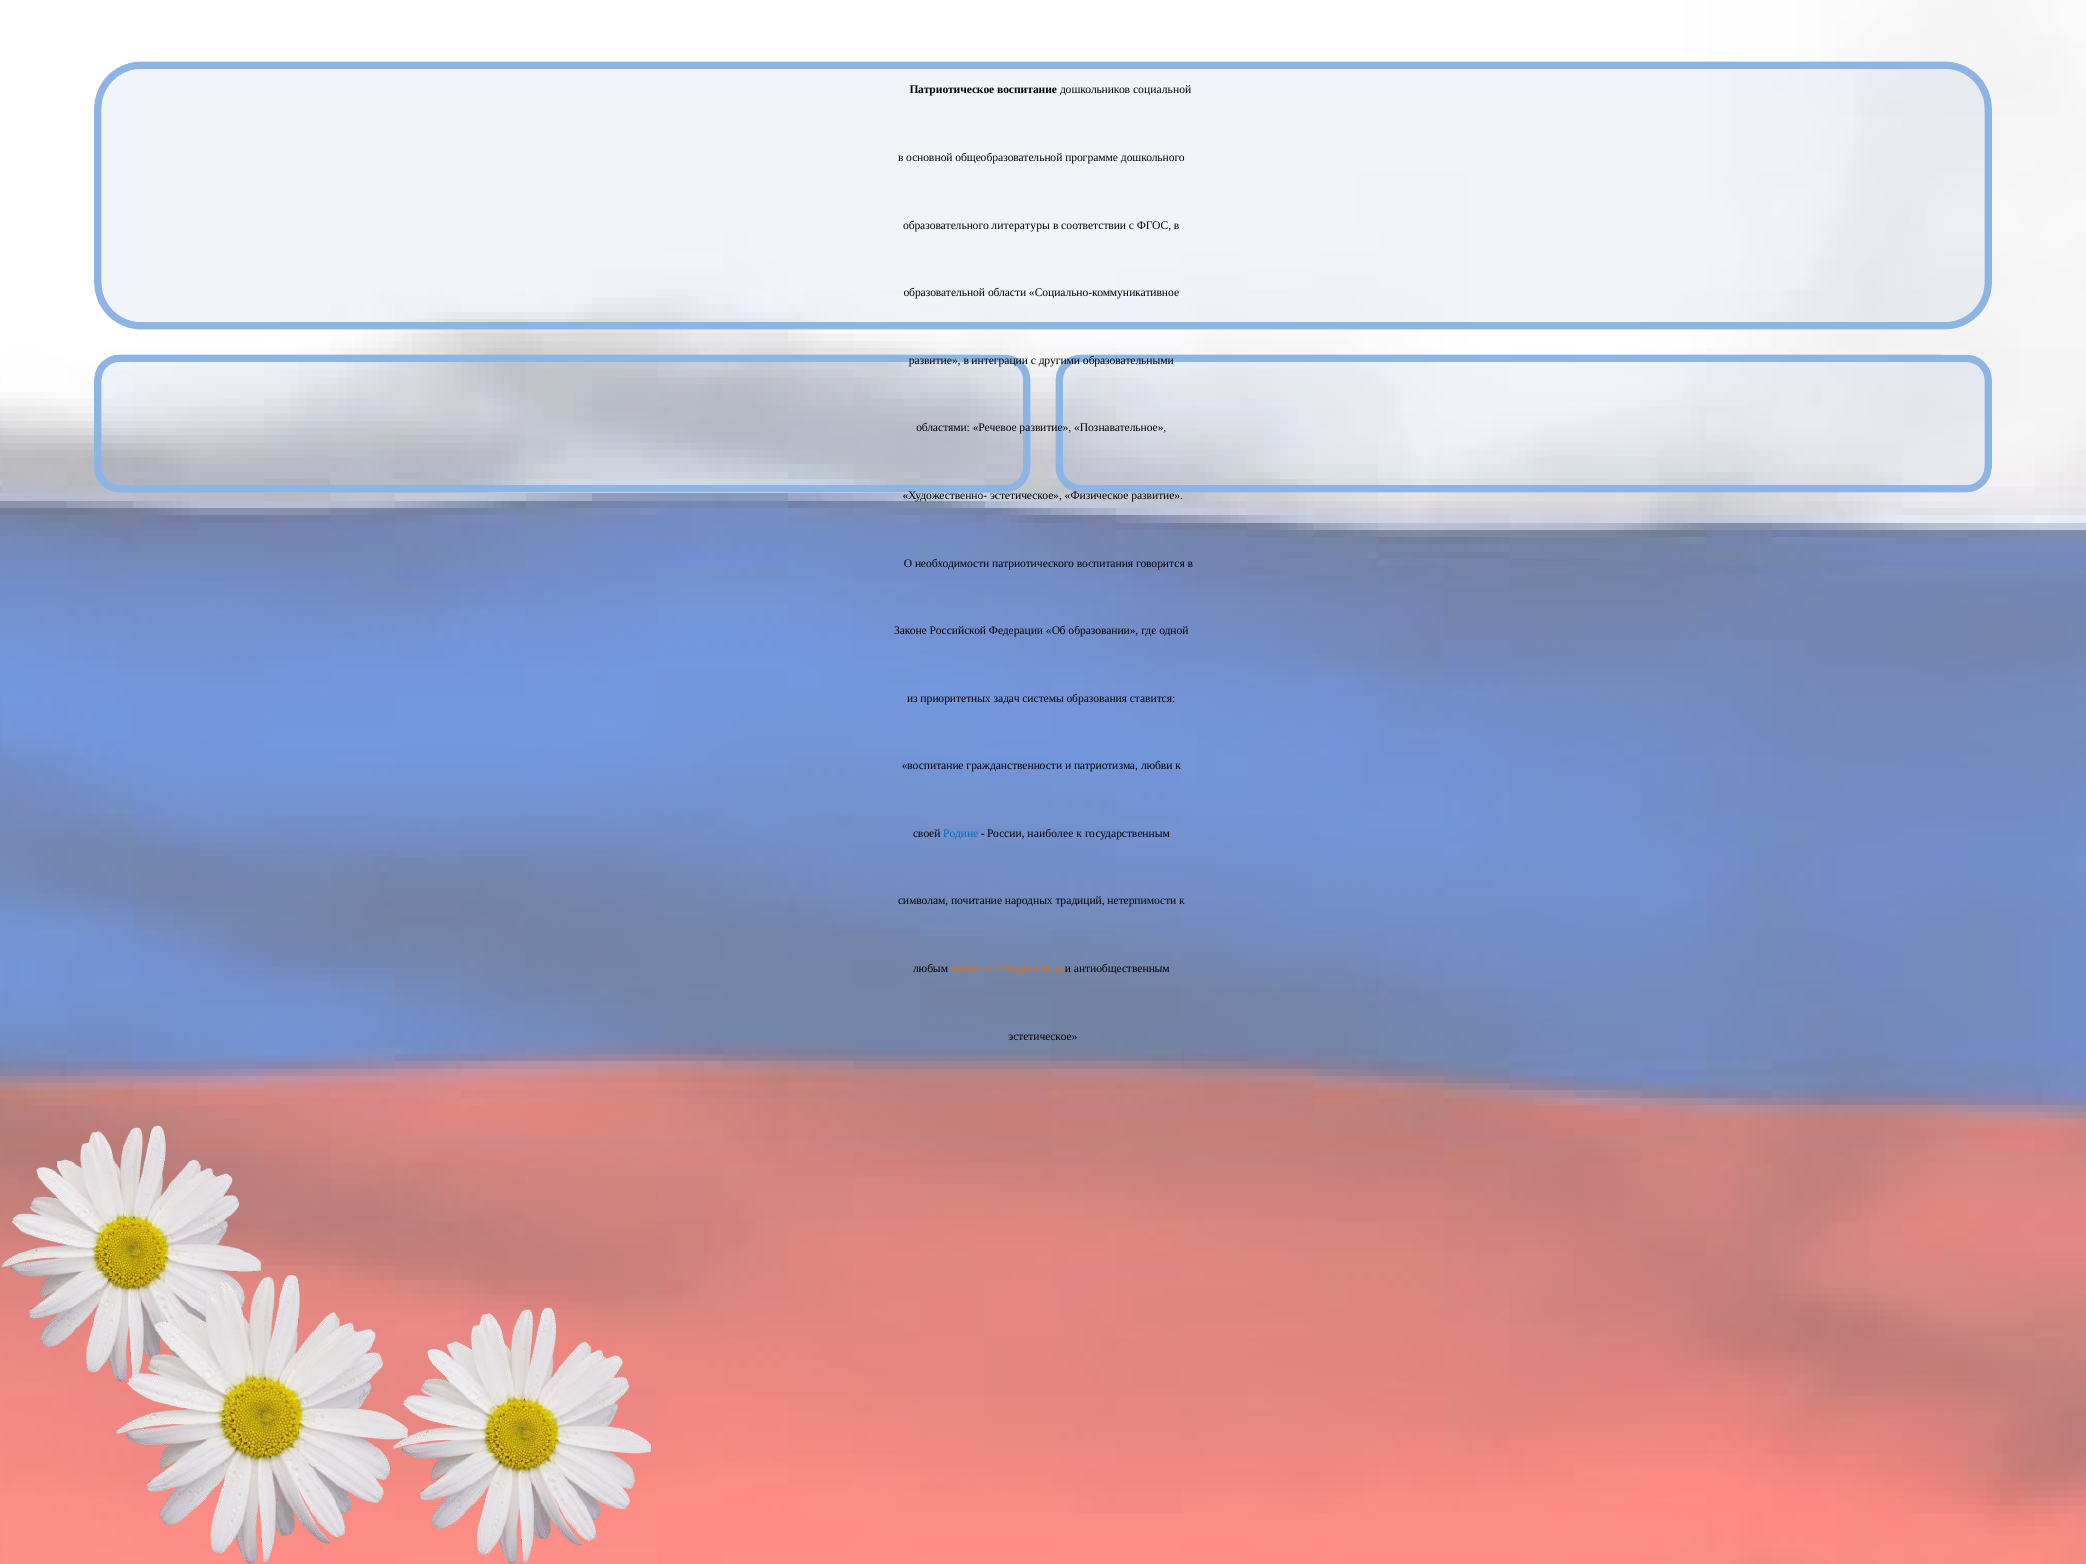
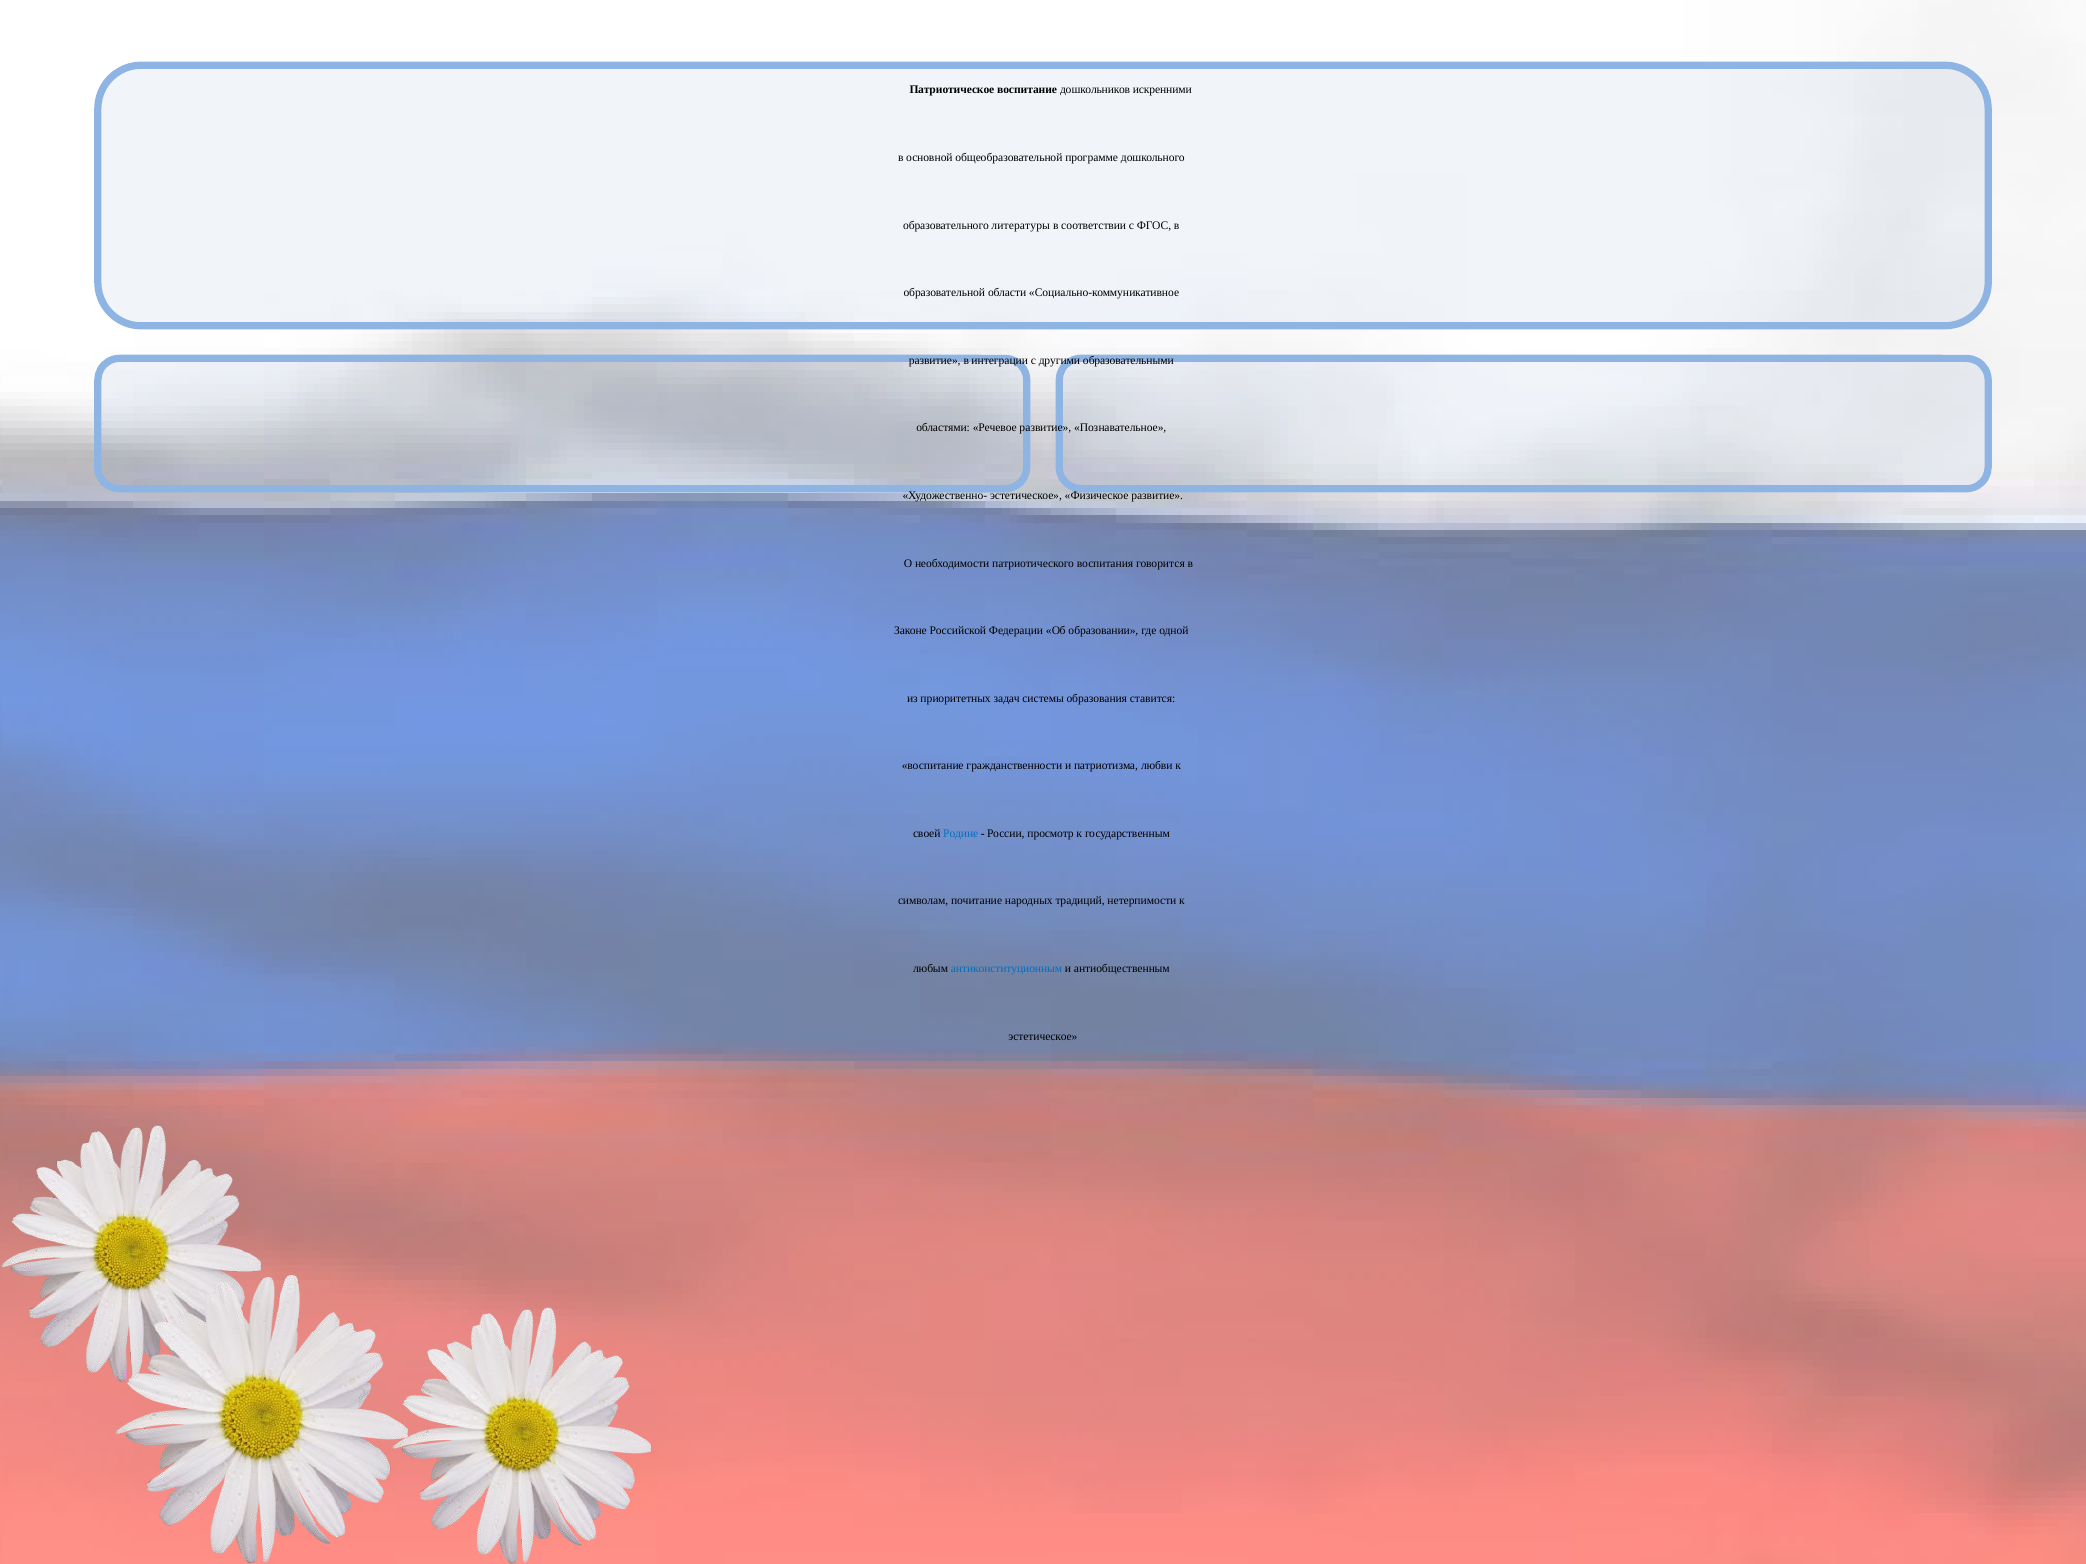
социальной: социальной -> искренними (1162, 90)
наиболее: наиболее -> просмотр (1051, 834)
антиконституционным colour: orange -> blue (1007, 969)
